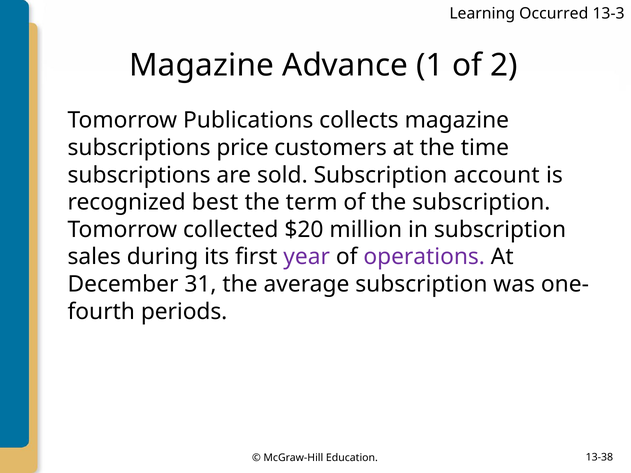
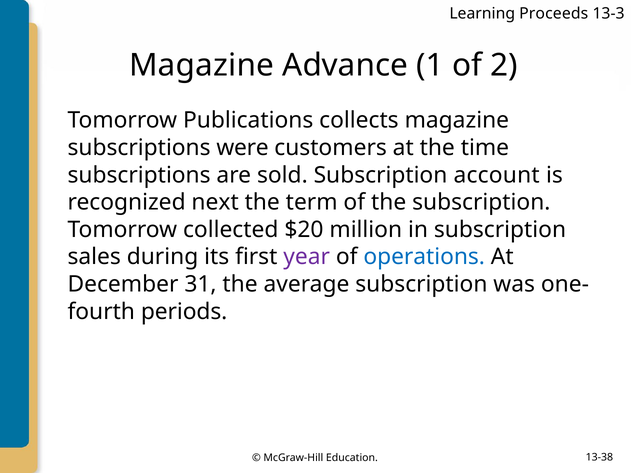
Occurred: Occurred -> Proceeds (554, 14)
price: price -> were (243, 148)
best: best -> next (215, 202)
operations colour: purple -> blue (424, 257)
